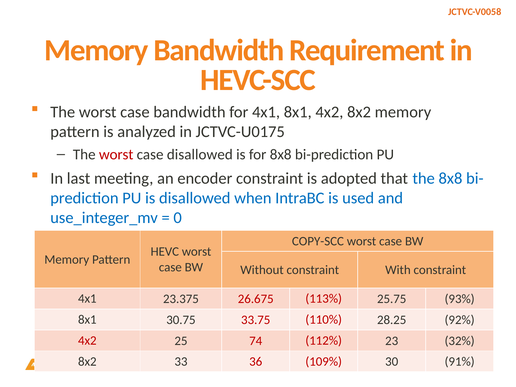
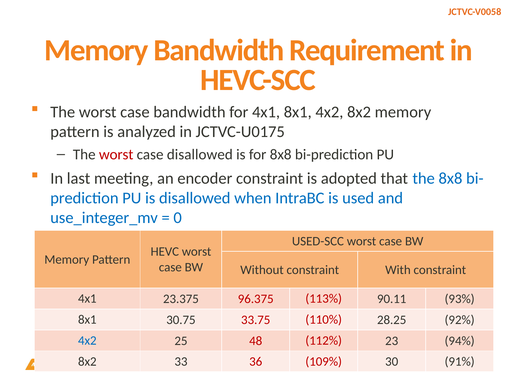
COPY-SCC: COPY-SCC -> USED-SCC (318, 241)
26.675: 26.675 -> 96.375 (256, 299)
25.75: 25.75 -> 90.11 (392, 299)
4x2 colour: red -> blue (87, 341)
74: 74 -> 48 (256, 341)
32%: 32% -> 94% (460, 341)
